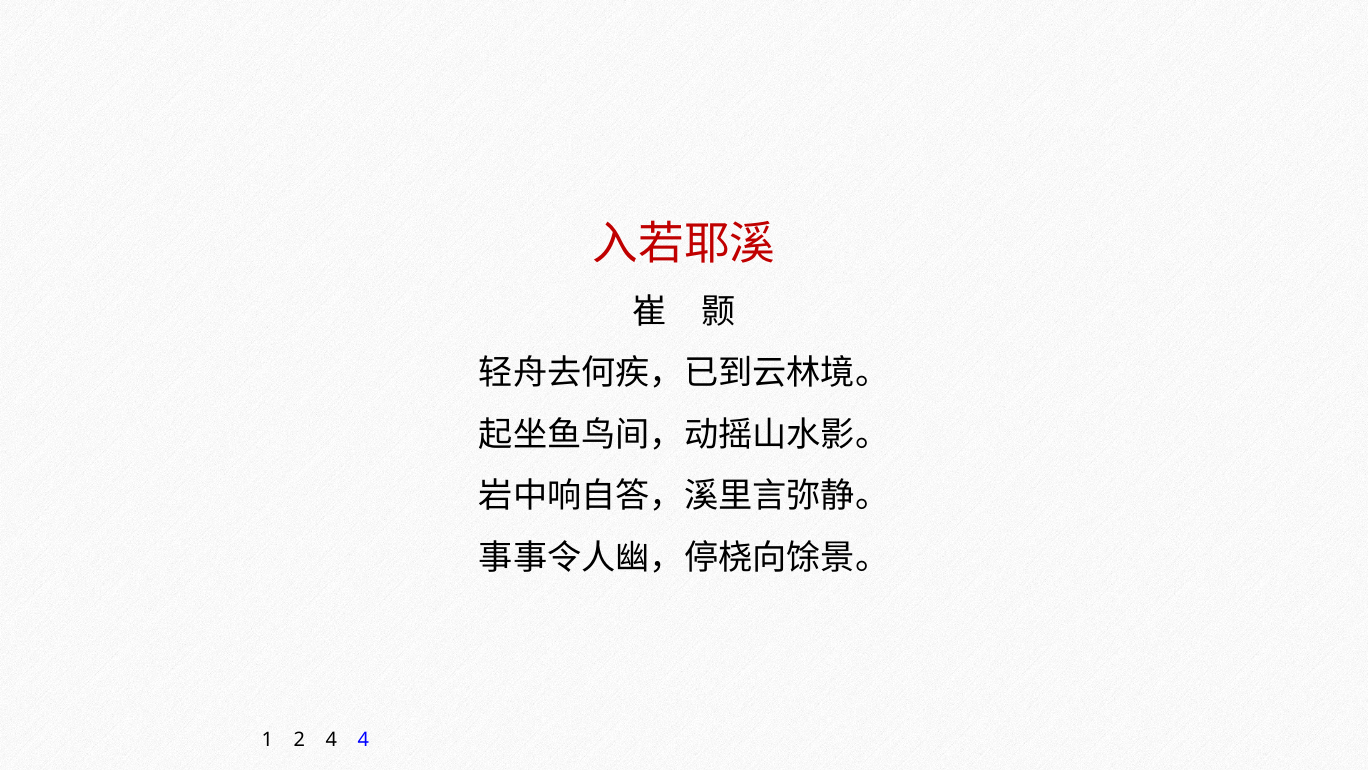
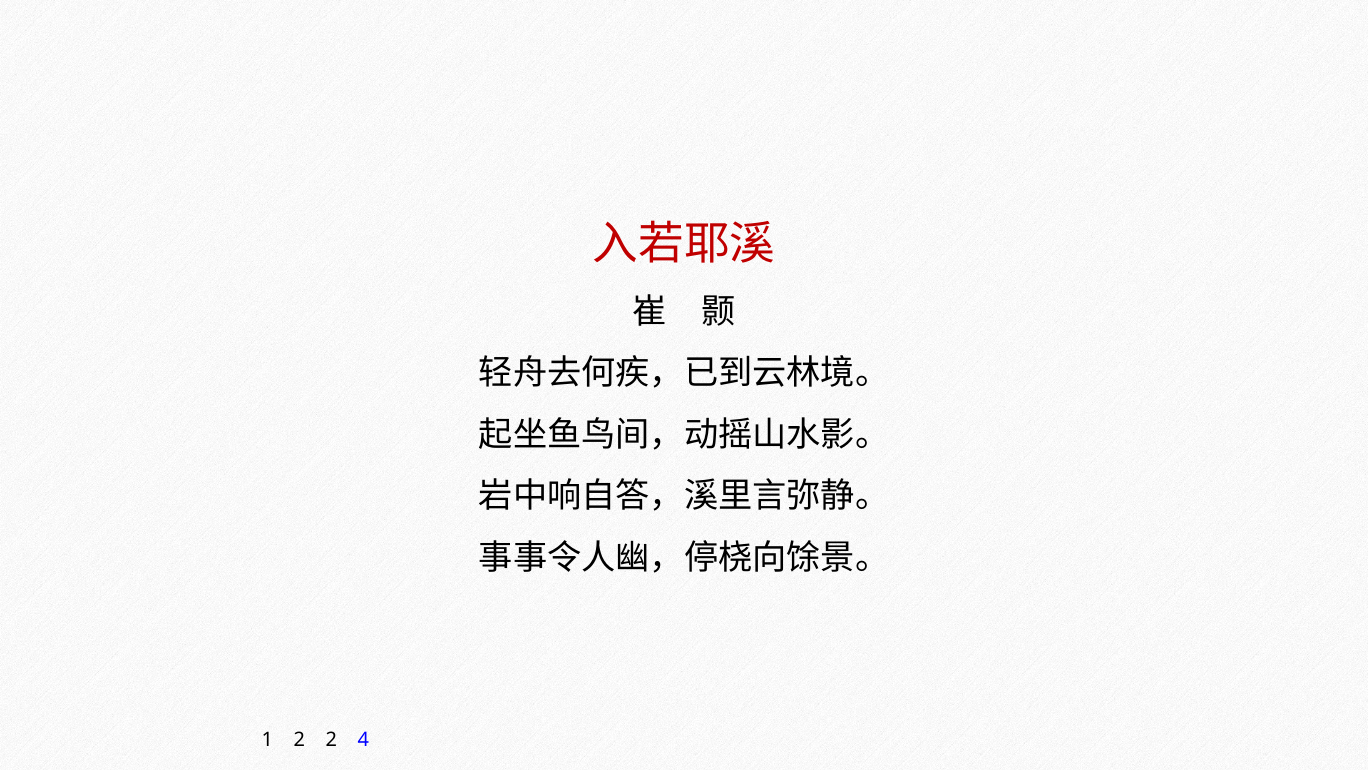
2 4: 4 -> 2 (331, 740)
